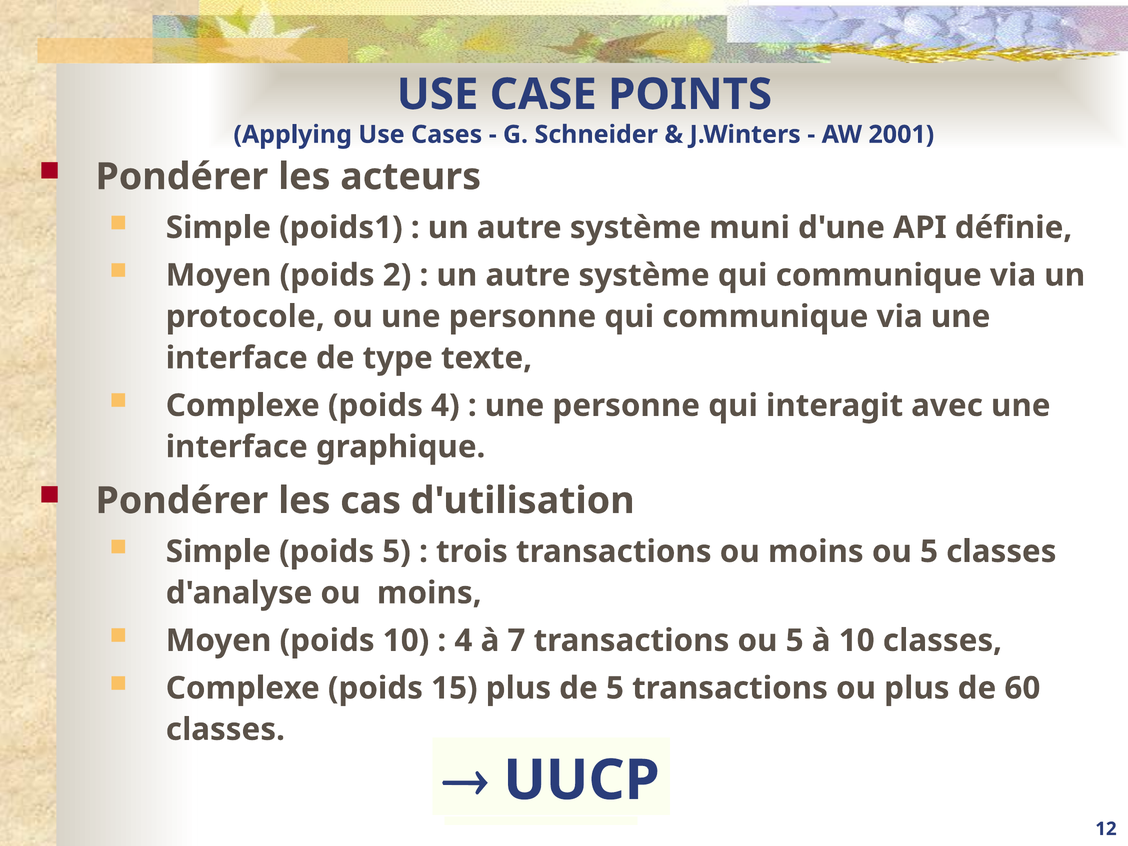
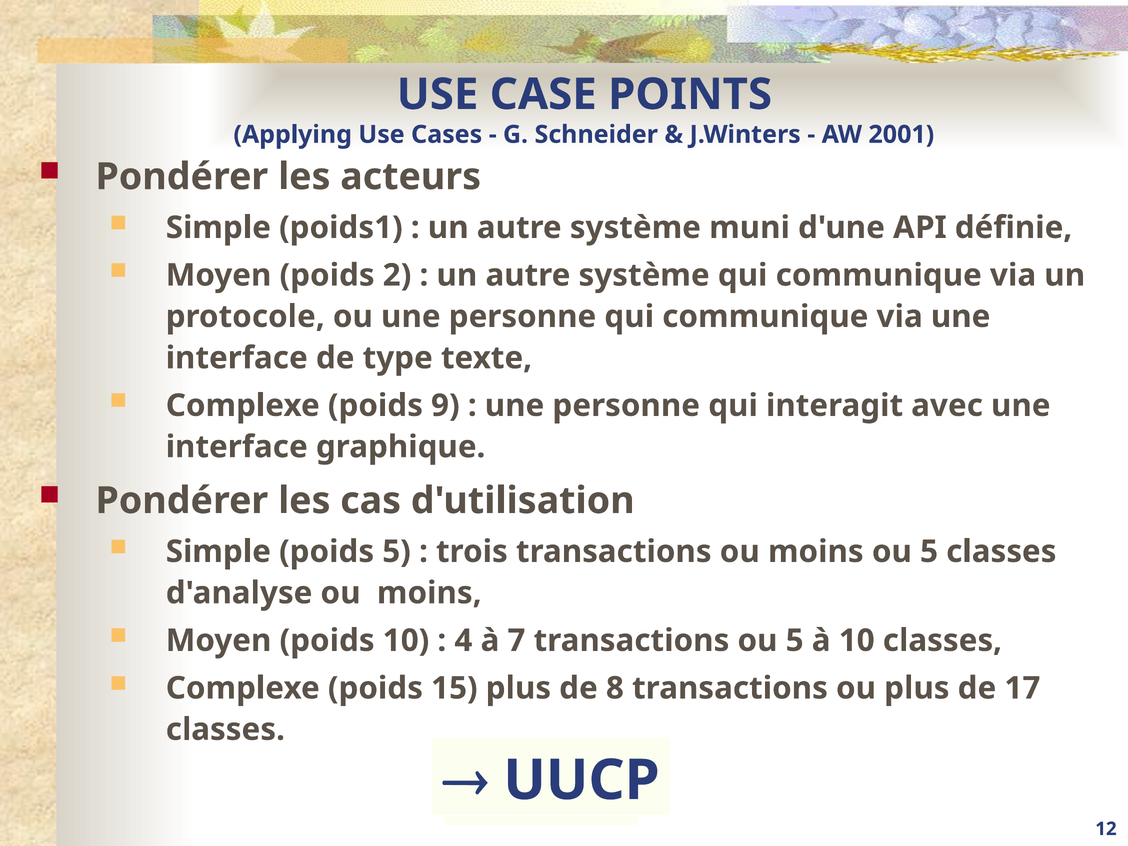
poids 4: 4 -> 9 (445, 406)
de 5: 5 -> 8 (615, 688)
60: 60 -> 17 (1022, 688)
